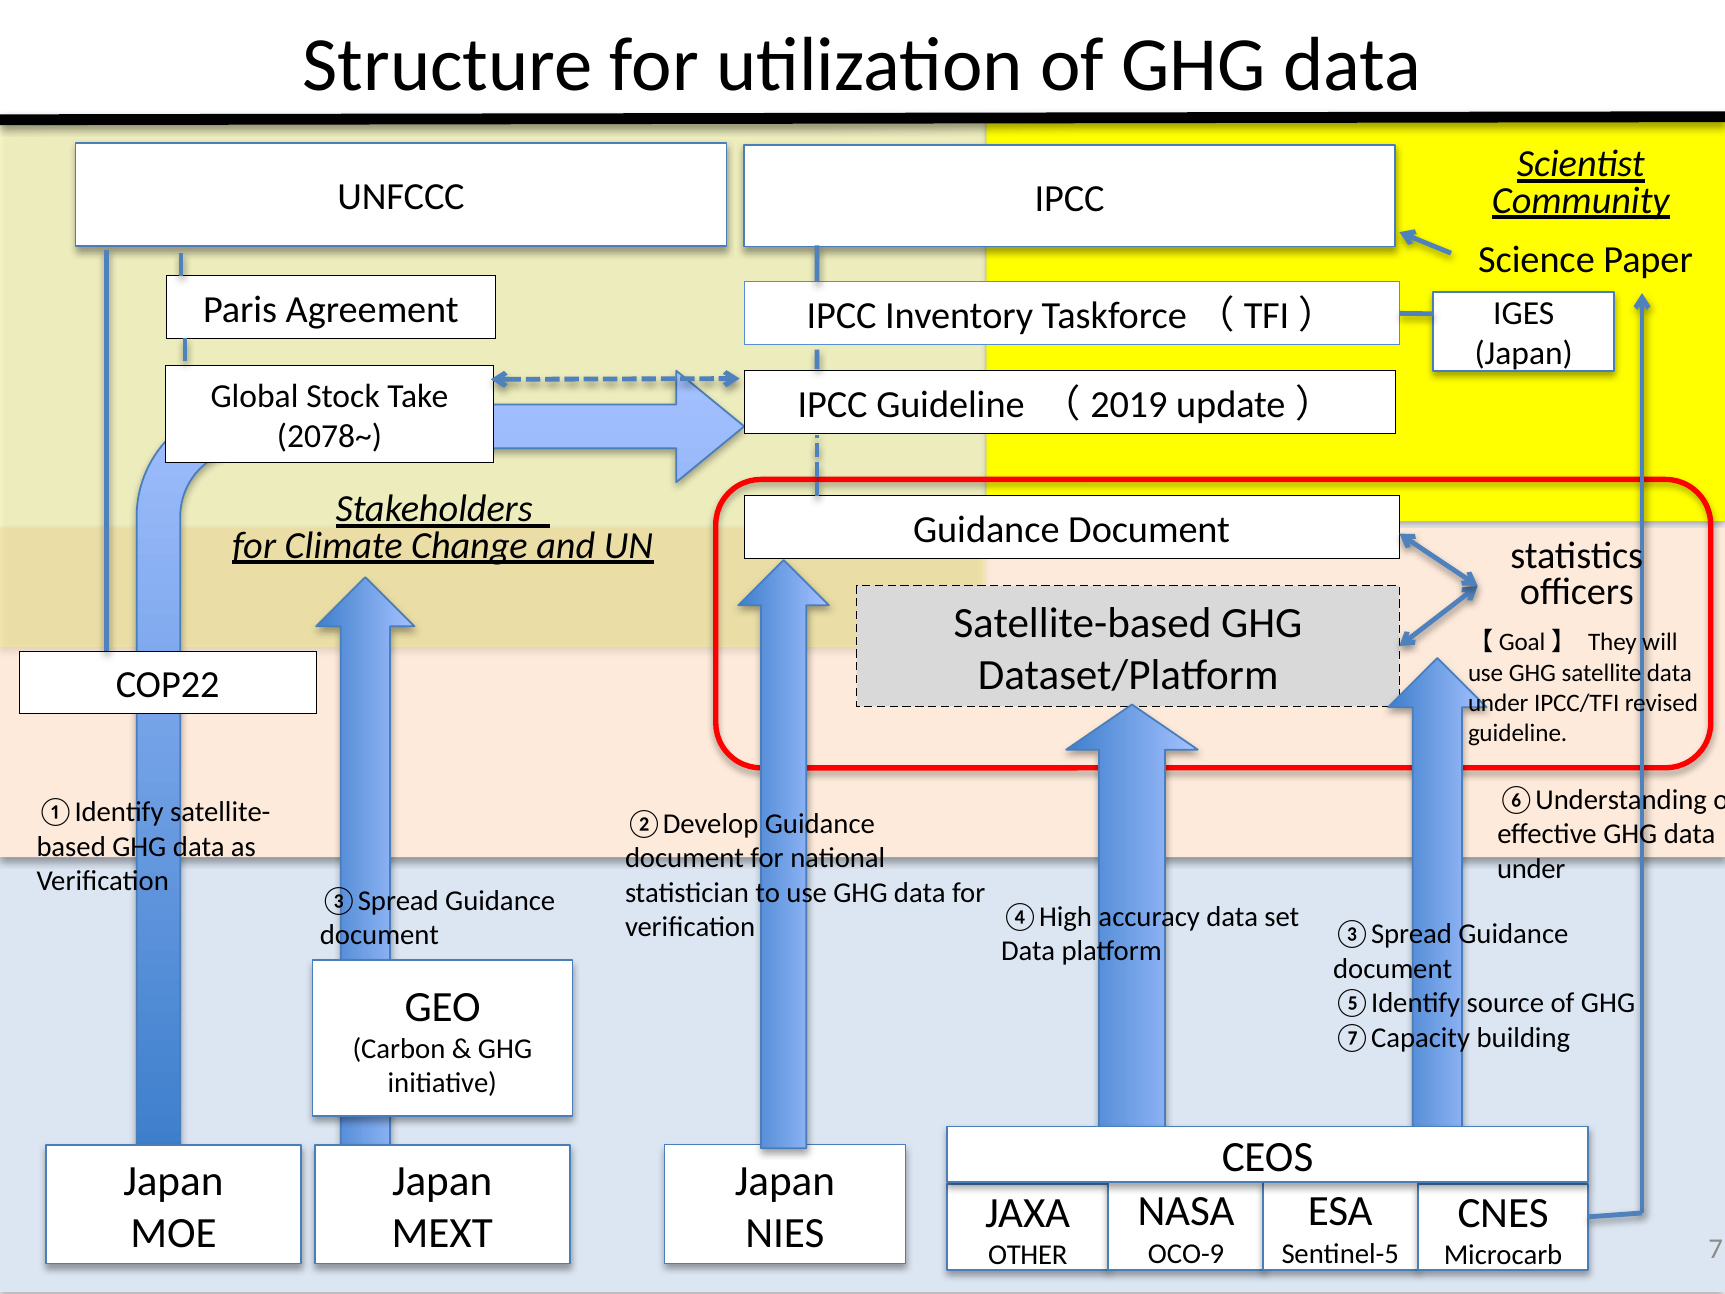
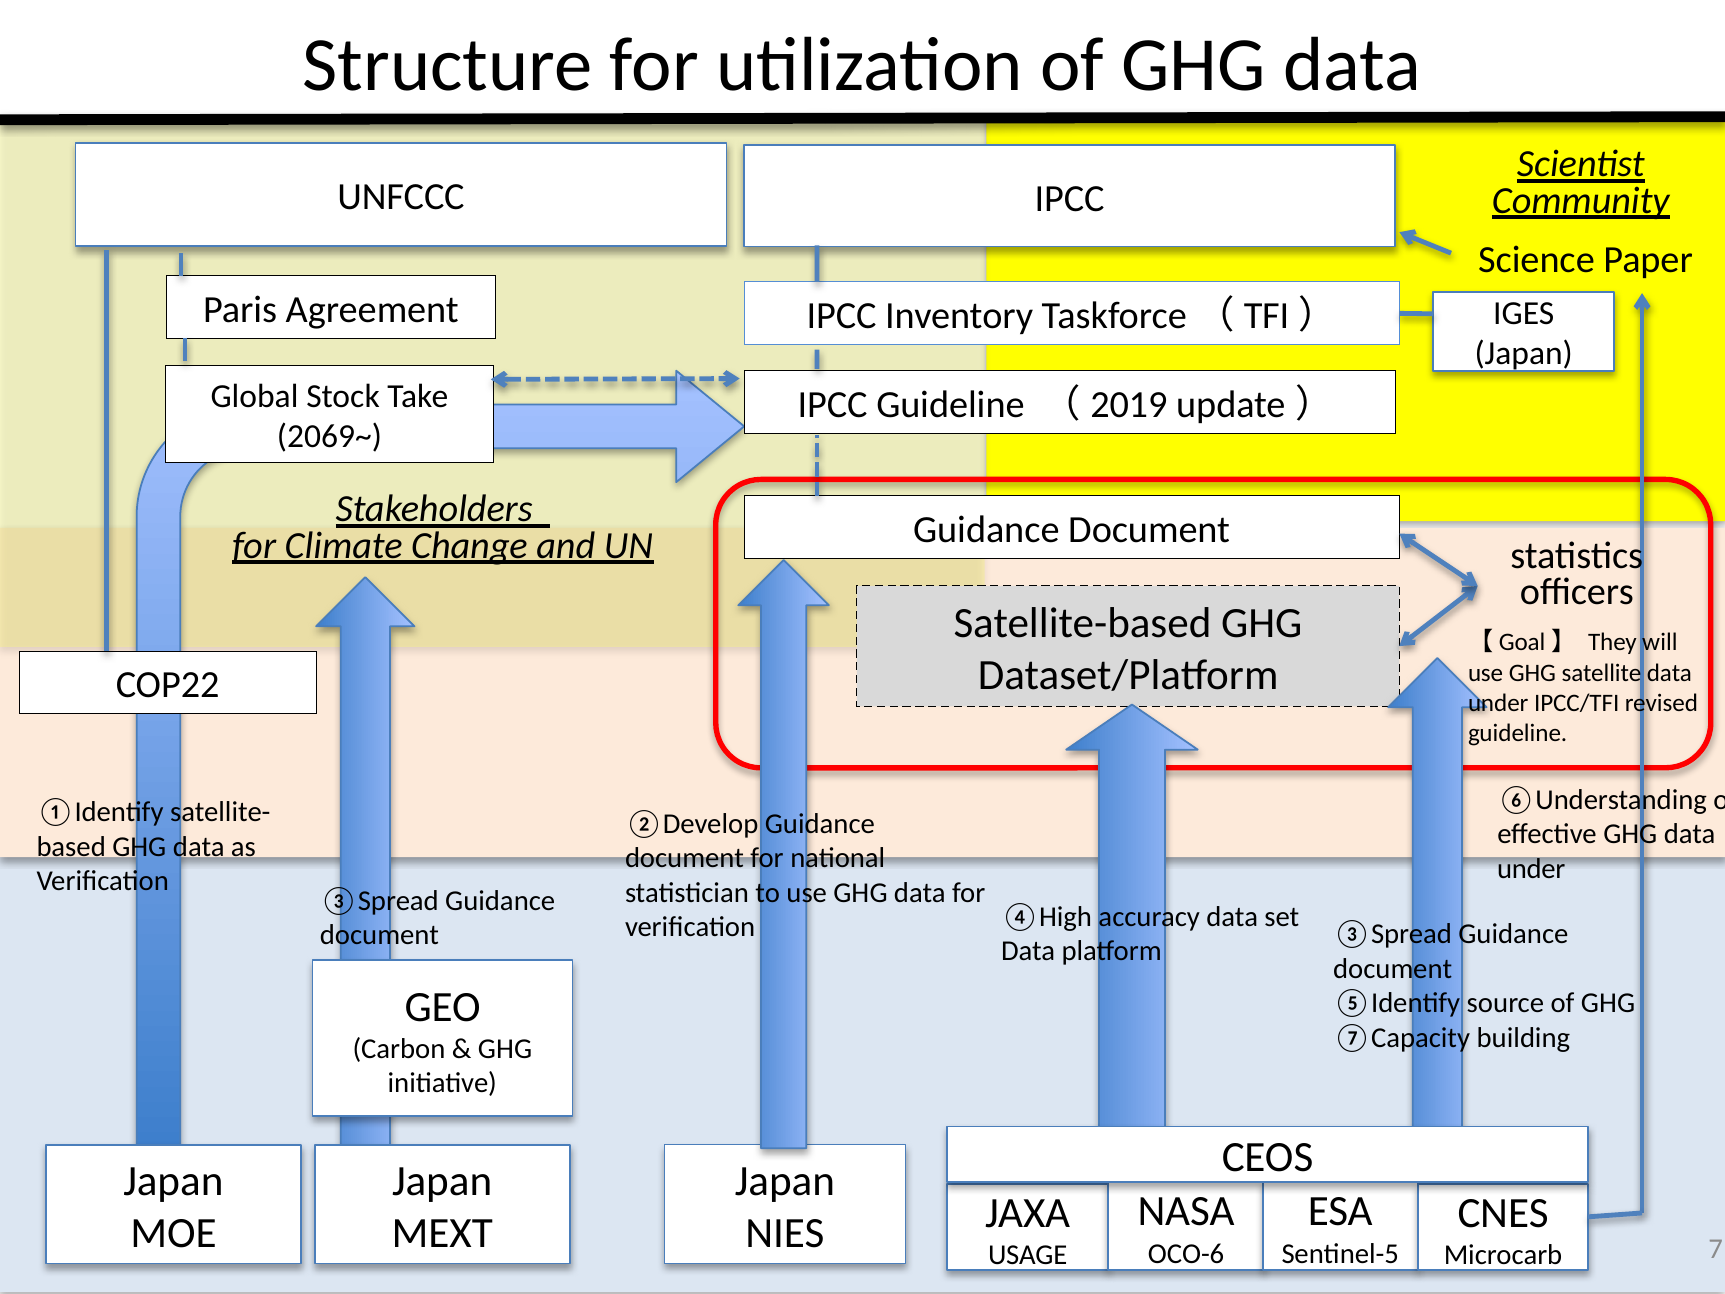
2078~: 2078~ -> 2069~ (329, 436)
OCO-9: OCO-9 -> OCO-6 (1186, 1253)
OTHER: OTHER -> USAGE (1028, 1255)
